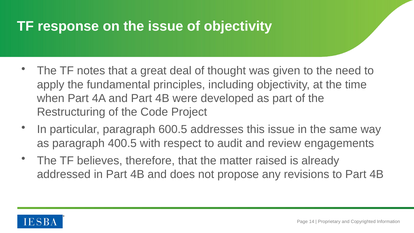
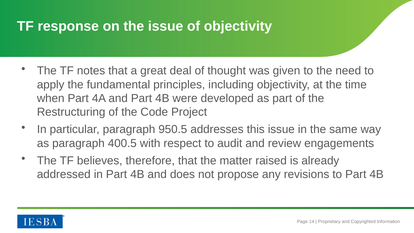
600.5: 600.5 -> 950.5 (173, 129)
